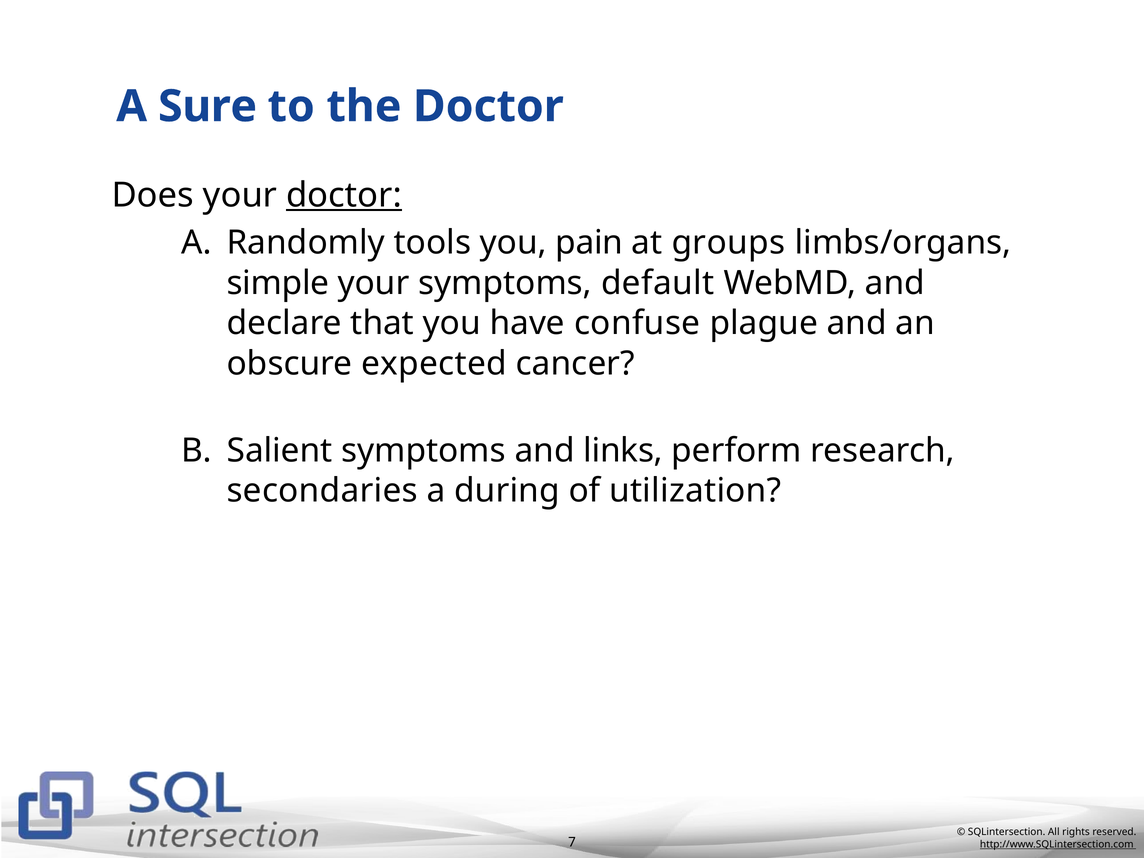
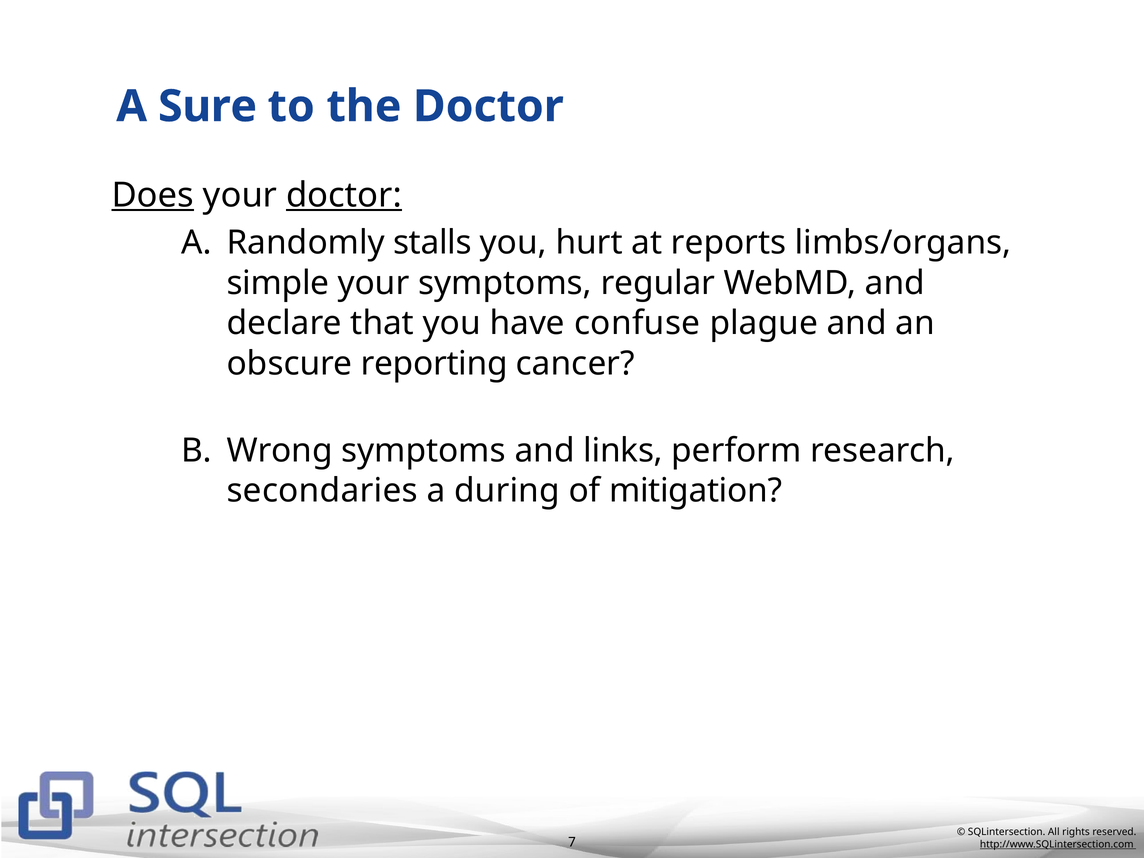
Does underline: none -> present (153, 195)
tools: tools -> stalls (433, 243)
pain: pain -> hurt (589, 243)
groups: groups -> reports (729, 243)
default: default -> regular (658, 283)
expected: expected -> reporting (434, 363)
Salient: Salient -> Wrong (280, 451)
utilization: utilization -> mitigation (696, 491)
